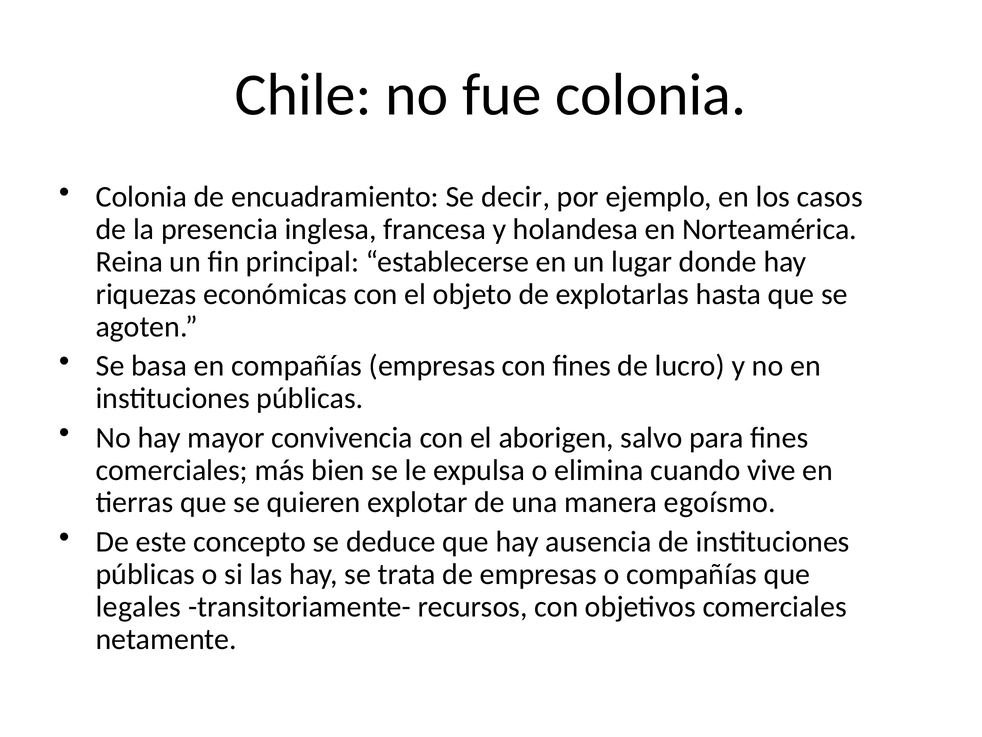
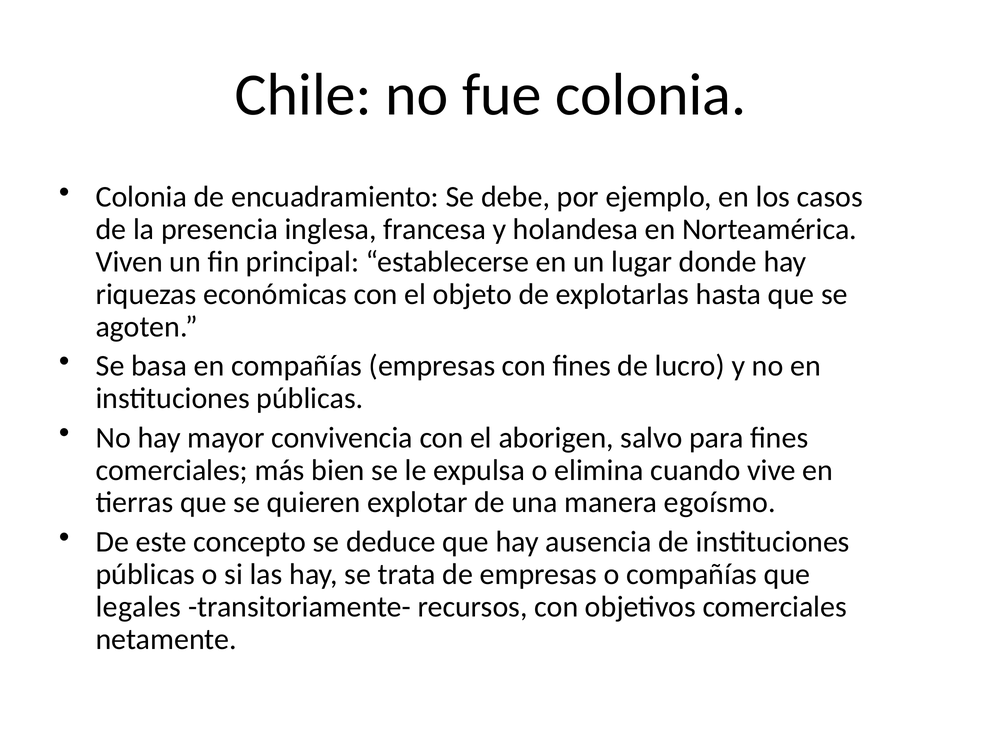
decir: decir -> debe (516, 197)
Reina: Reina -> Viven (129, 262)
